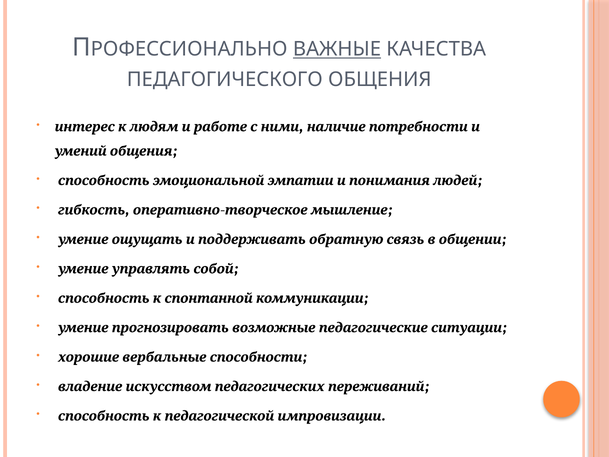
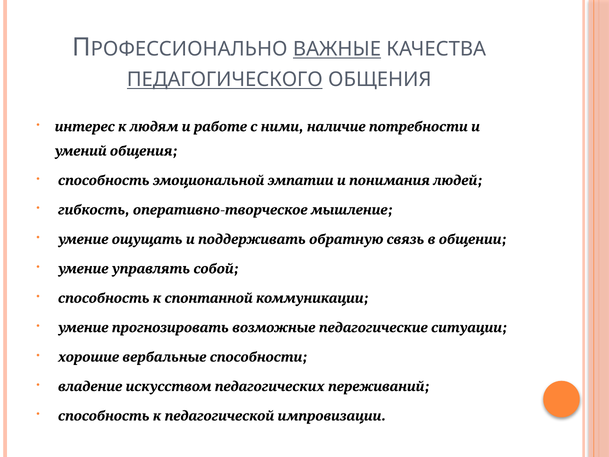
ПЕДАГОГИЧЕСКОГО underline: none -> present (225, 80)
